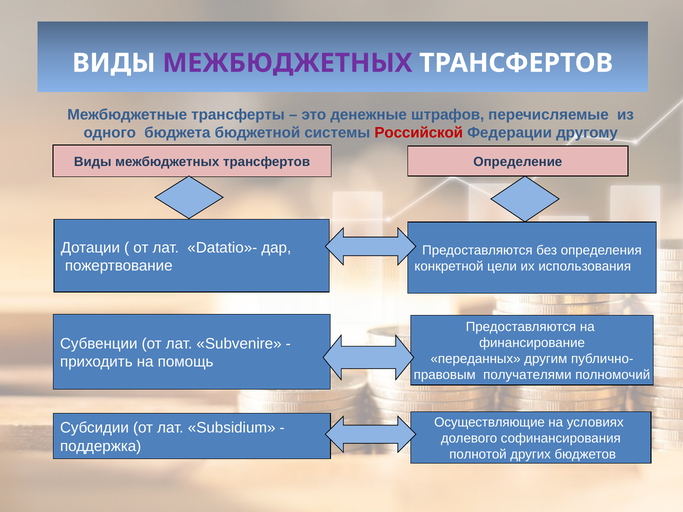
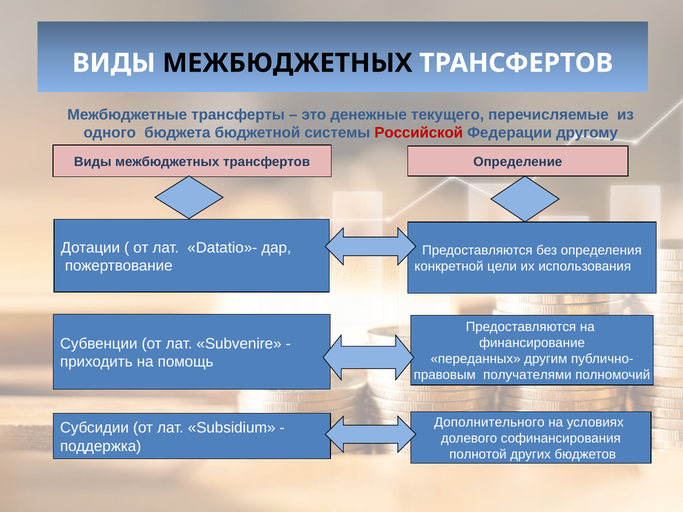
МЕЖБЮДЖЕТНЫХ colour: purple -> black (287, 63)
штрафов: штрафов -> текущего (448, 115)
Осуществляющие: Осуществляющие -> Дополнительного (489, 423)
